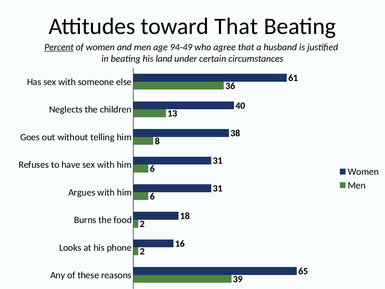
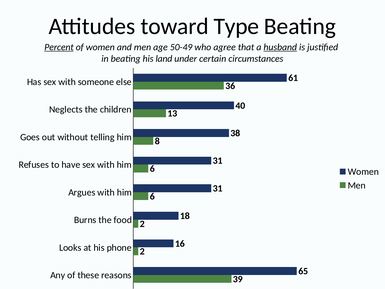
toward That: That -> Type (236, 26)
94-49: 94-49 -> 50-49 (181, 47)
husband underline: none -> present (280, 47)
